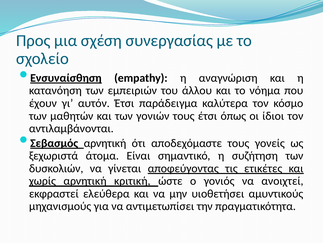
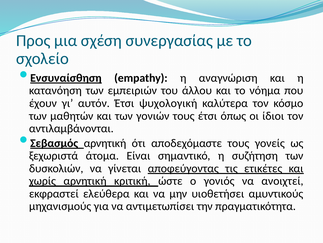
παράδειγμα: παράδειγμα -> ψυχολογική (168, 103)
